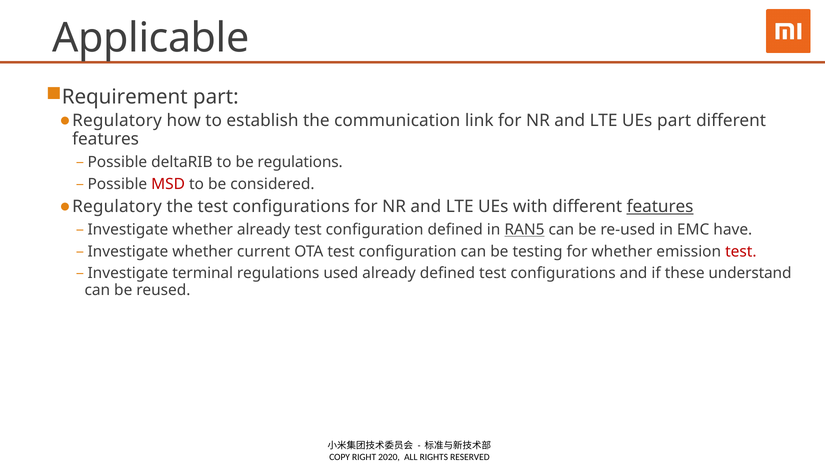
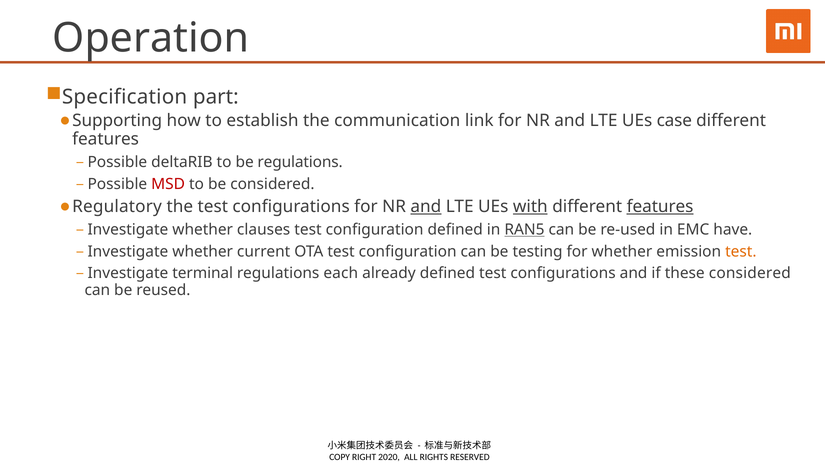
Applicable: Applicable -> Operation (151, 38)
Requirement: Requirement -> Specification (125, 97)
Regulatory: Regulatory -> Supporting (117, 121)
UEs part: part -> case (674, 121)
and underline: none -> present (426, 207)
with underline: none -> present (530, 207)
whether already: already -> clauses (264, 230)
test colour: red -> orange (741, 252)
used: used -> each (341, 273)
these understand: understand -> considered (750, 273)
